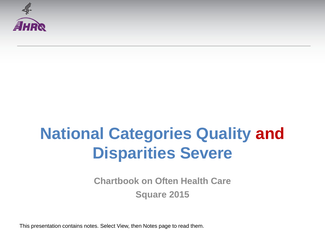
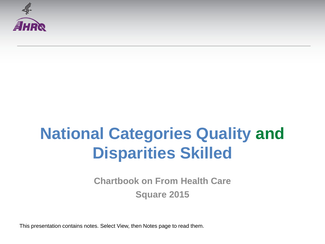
and colour: red -> green (270, 134)
Severe: Severe -> Skilled (206, 153)
Often: Often -> From (167, 181)
